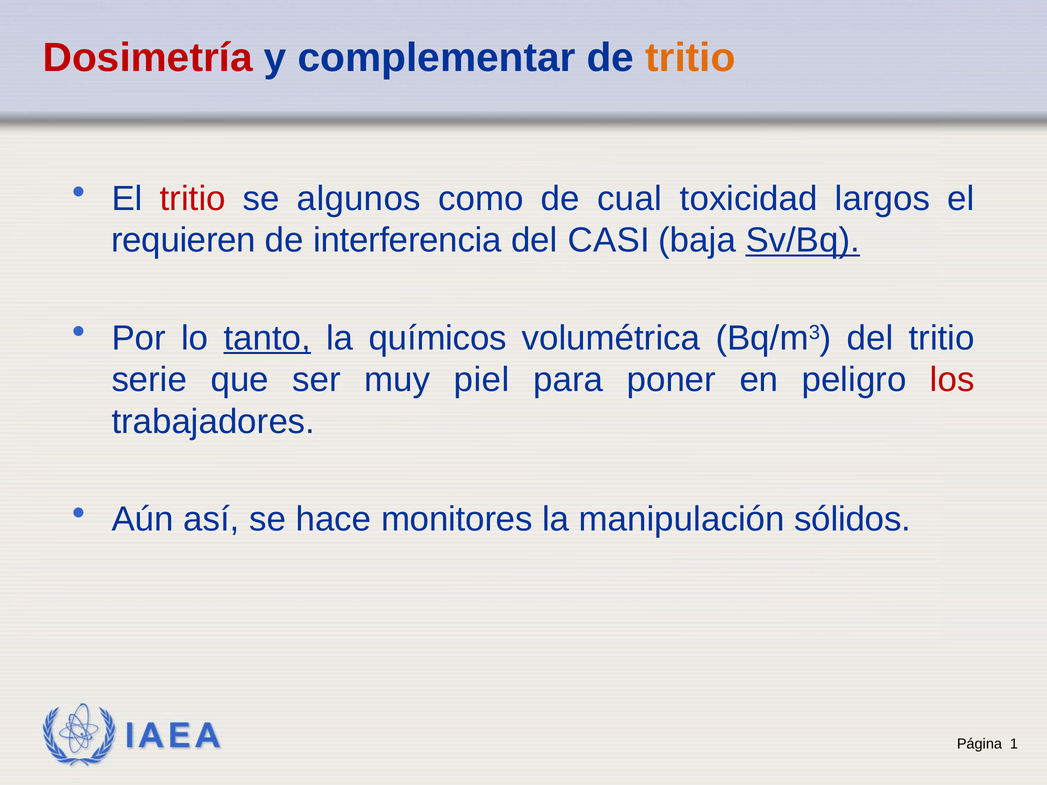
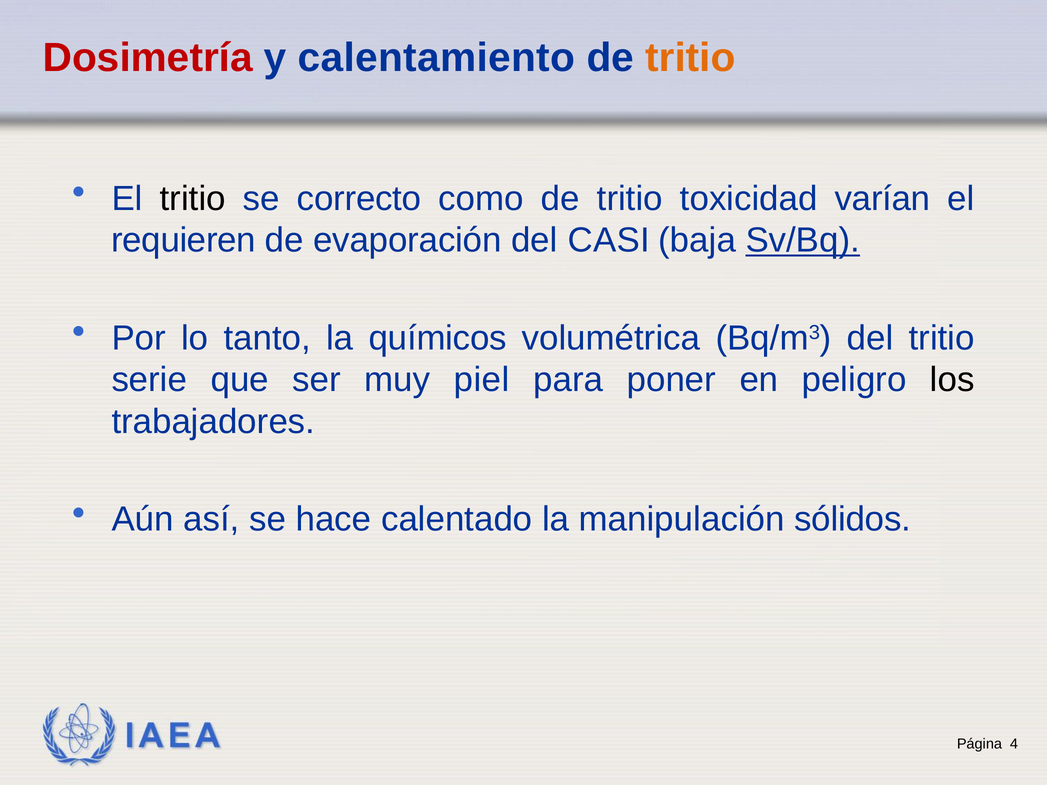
complementar: complementar -> calentamiento (436, 58)
tritio colour: red -> black (193, 199)
algunos: algunos -> correcto (359, 199)
como de cual: cual -> tritio (630, 199)
largos: largos -> varían (883, 199)
interferencia: interferencia -> evaporación (407, 241)
tanto underline: present -> none (267, 338)
los colour: red -> black (952, 380)
monitores: monitores -> calentado (457, 520)
1: 1 -> 4 (1014, 744)
